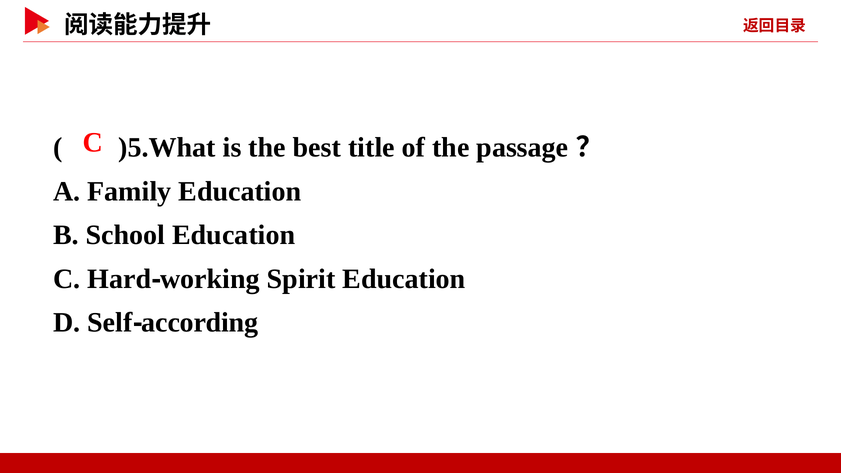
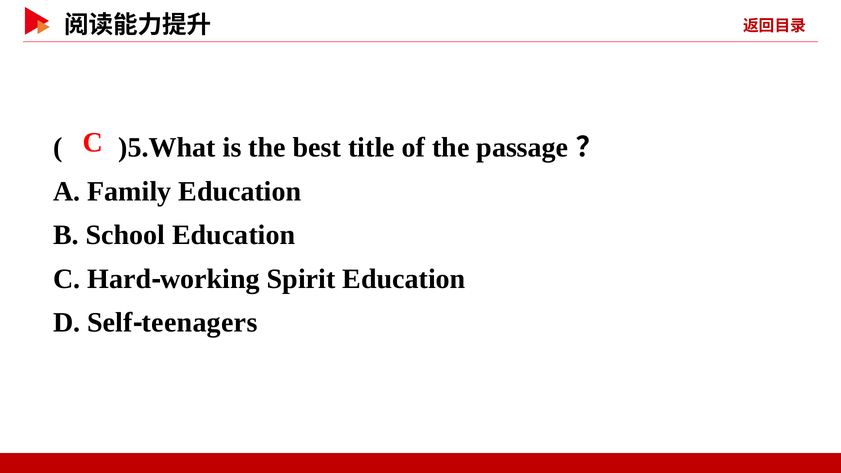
according: according -> teenagers (200, 323)
